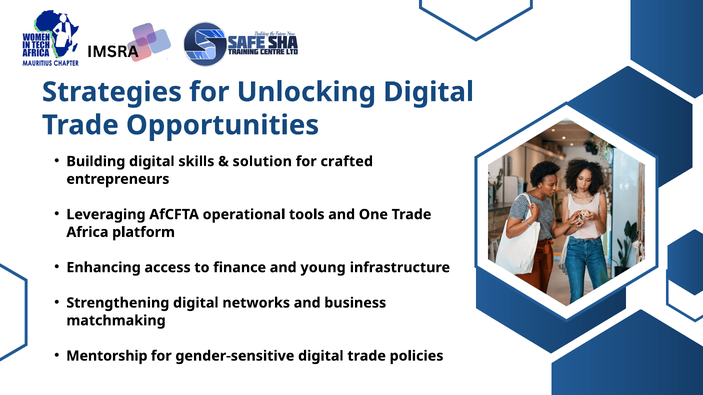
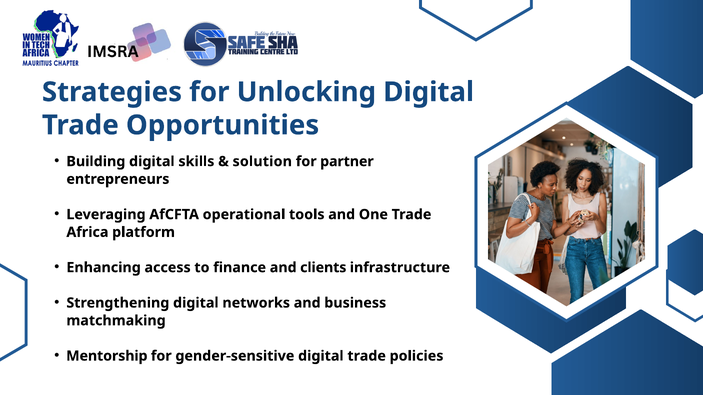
crafted: crafted -> partner (347, 162)
young: young -> clients (323, 268)
